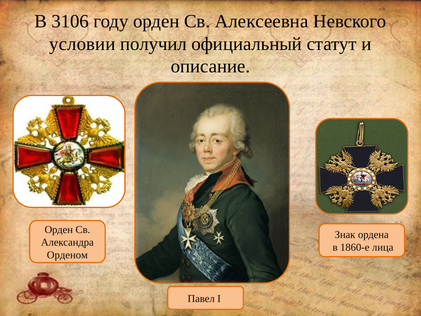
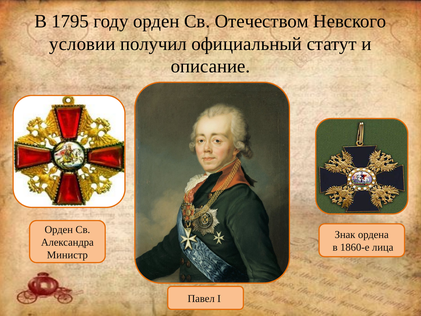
3106: 3106 -> 1795 (70, 21)
Алексеевна: Алексеевна -> Отечеством (262, 21)
Орденом: Орденом -> Министр (67, 255)
